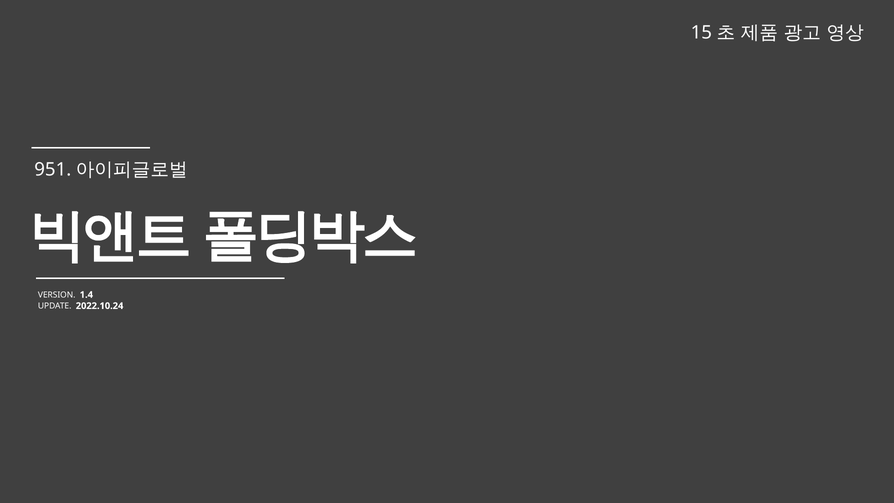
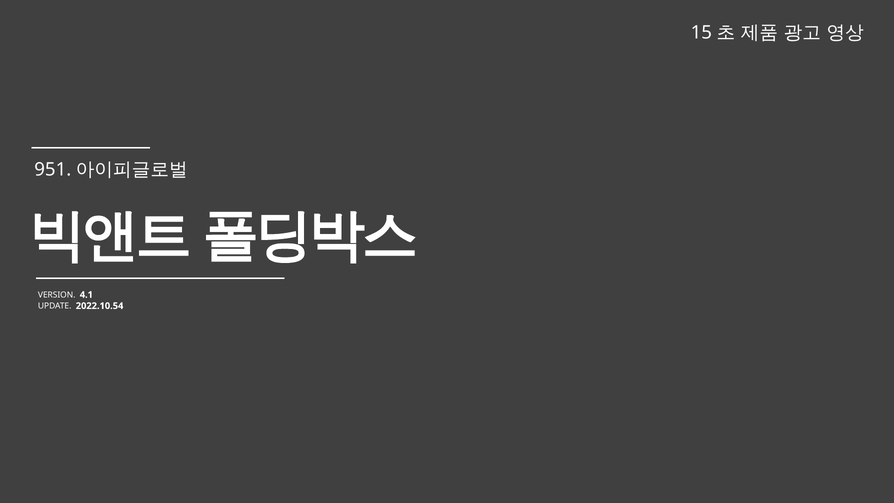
1.4: 1.4 -> 4.1 (86, 295)
2022.10.24: 2022.10.24 -> 2022.10.54 (100, 306)
